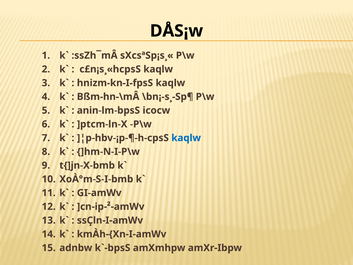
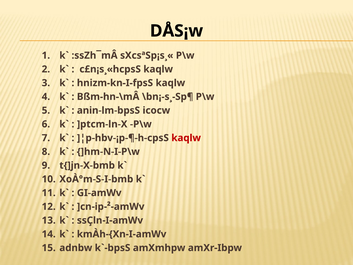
kaqlw colour: blue -> red (186, 138)
